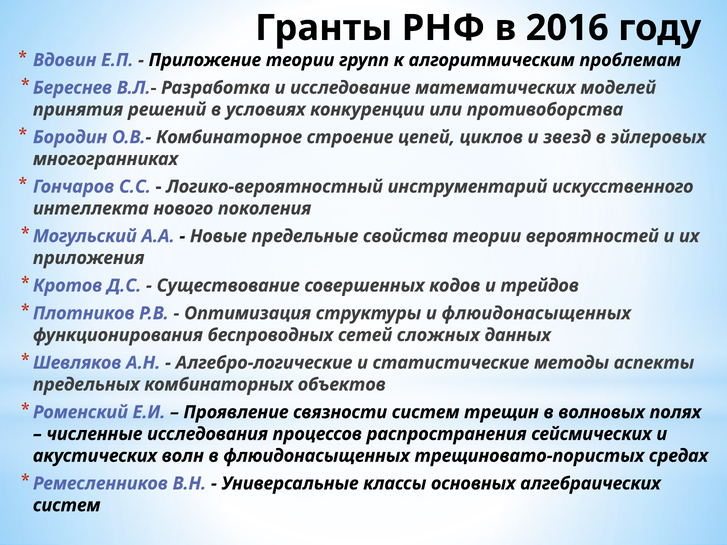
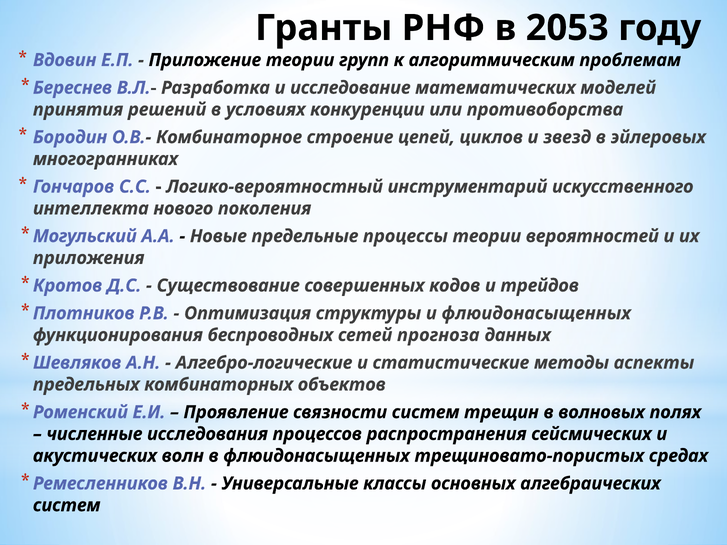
2016: 2016 -> 2053 (567, 28)
свойства: свойства -> процессы (405, 236)
сложных: сложных -> прогноза (438, 335)
